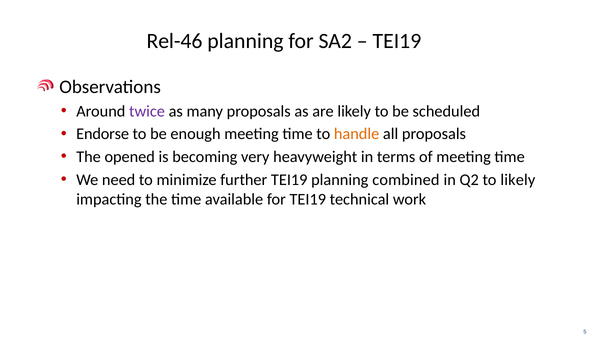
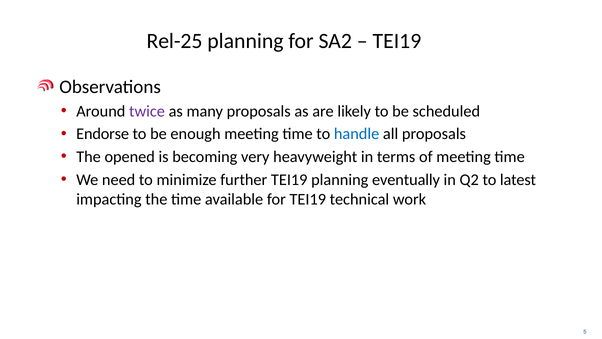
Rel-46: Rel-46 -> Rel-25 (174, 41)
handle colour: orange -> blue (357, 134)
combined: combined -> eventually (406, 179)
to likely: likely -> latest (518, 179)
